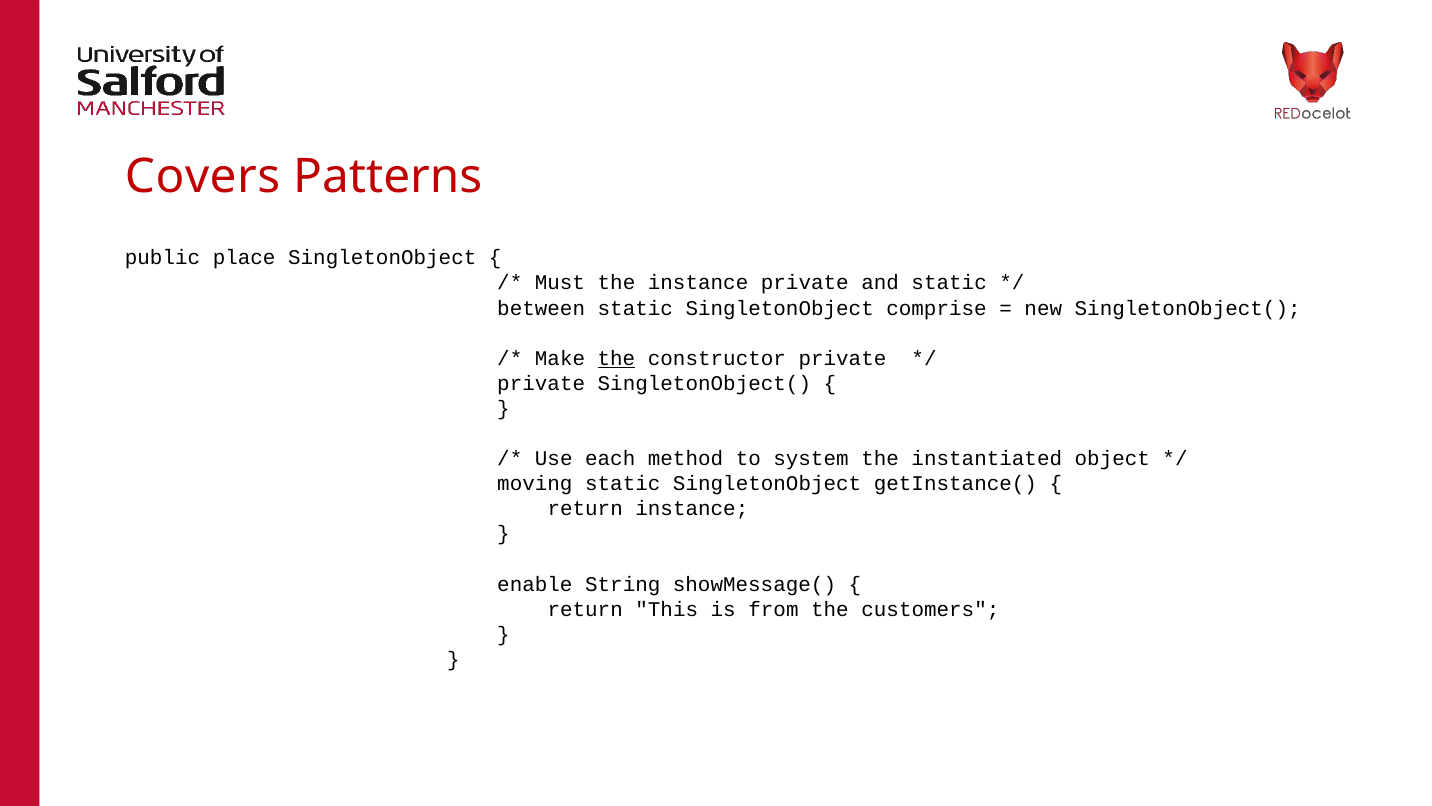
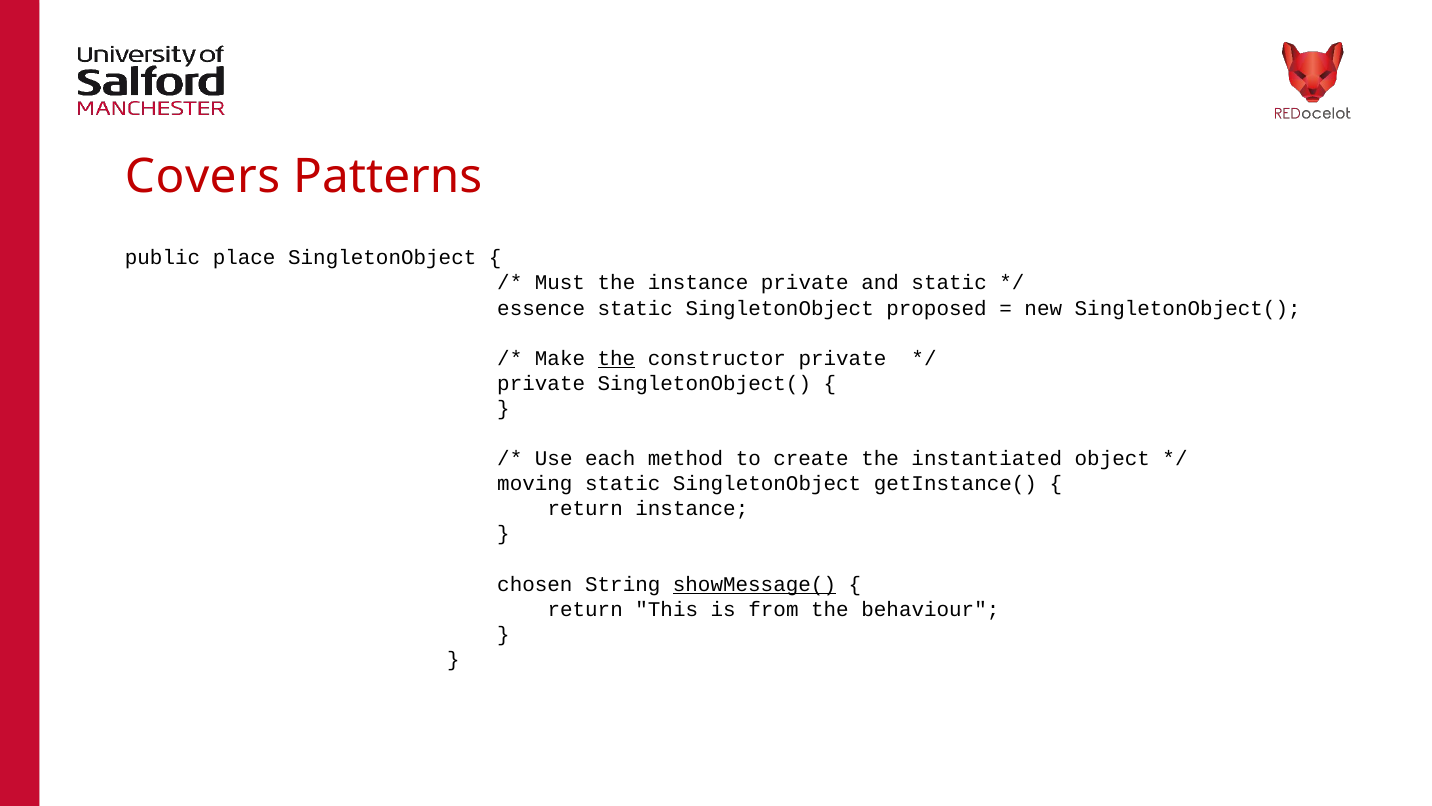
between: between -> essence (541, 308)
comprise: comprise -> proposed (937, 308)
system: system -> create (811, 458)
enable: enable -> chosen (535, 584)
showMessage( underline: none -> present (754, 584)
customers: customers -> behaviour (930, 609)
